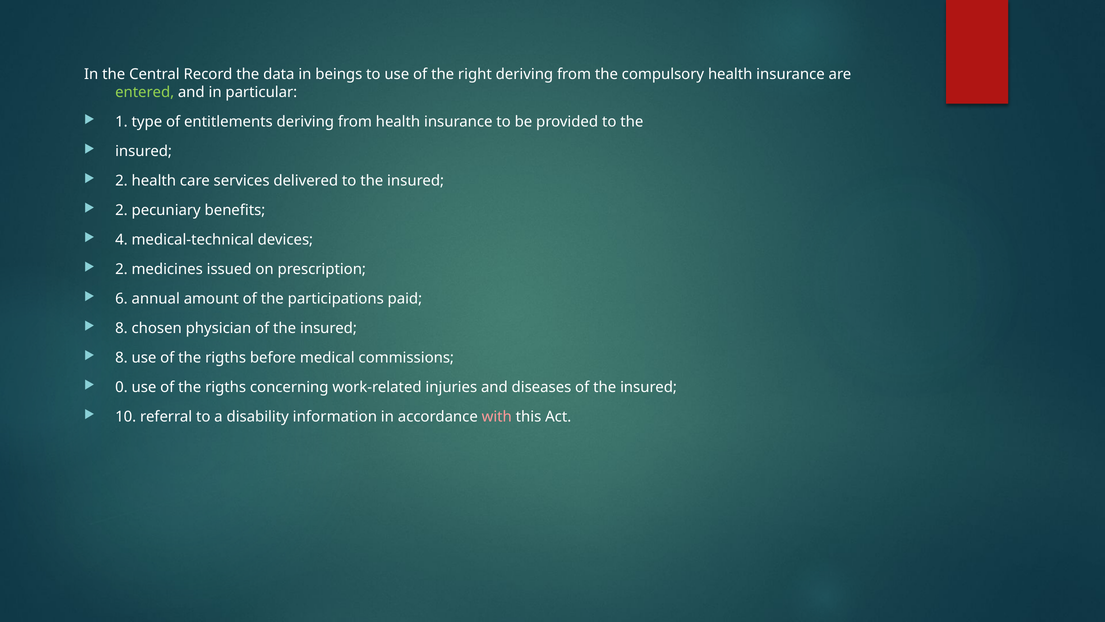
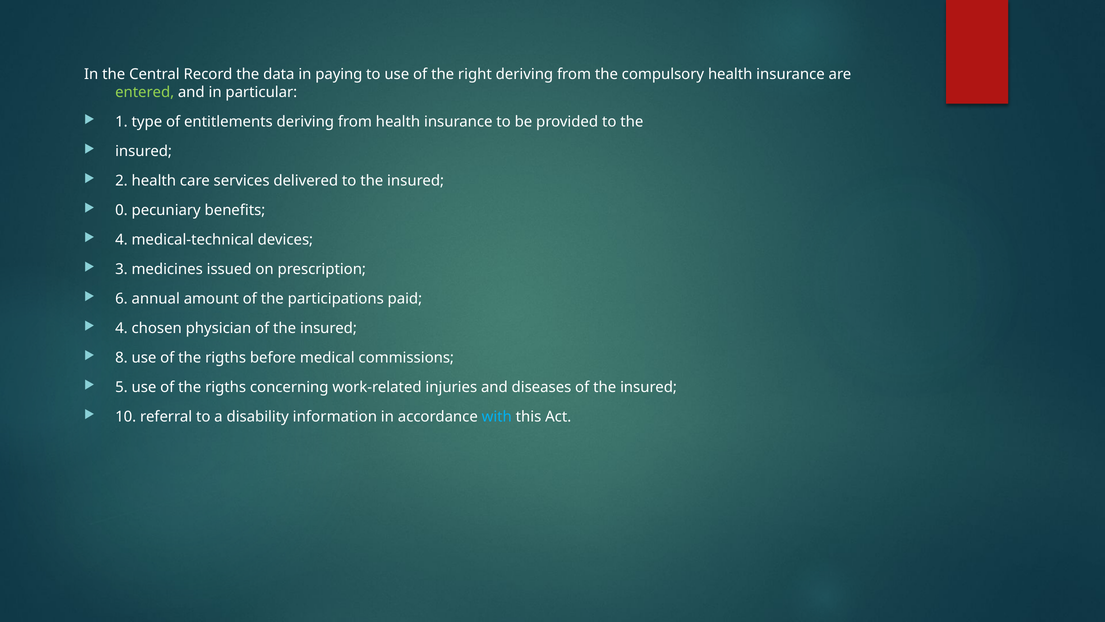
beings: beings -> paying (339, 74)
2: 2 -> 0 (121, 210)
2: 2 -> 3 (121, 269)
8: 8 -> 4 (121, 328)
0: 0 -> 5 (121, 387)
with colour: pink -> light blue (497, 417)
